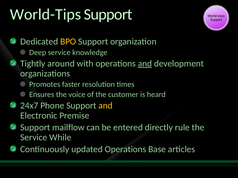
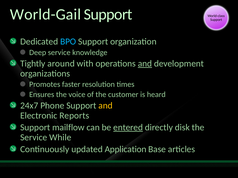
World-Tips: World-Tips -> World-Gail (45, 14)
BPO colour: yellow -> light blue (68, 42)
Premise: Premise -> Reports (74, 116)
entered underline: none -> present (128, 128)
rule: rule -> disk (182, 128)
updated Operations: Operations -> Application (126, 150)
